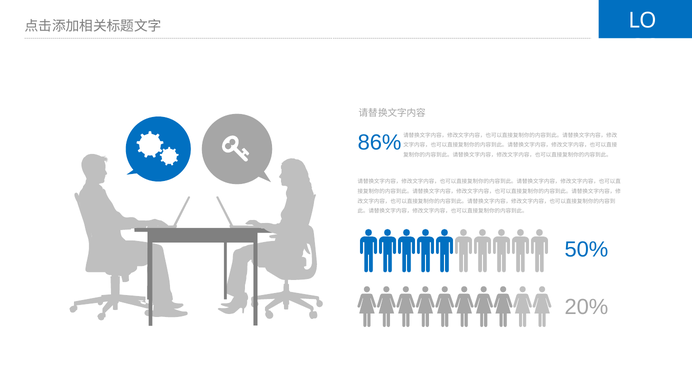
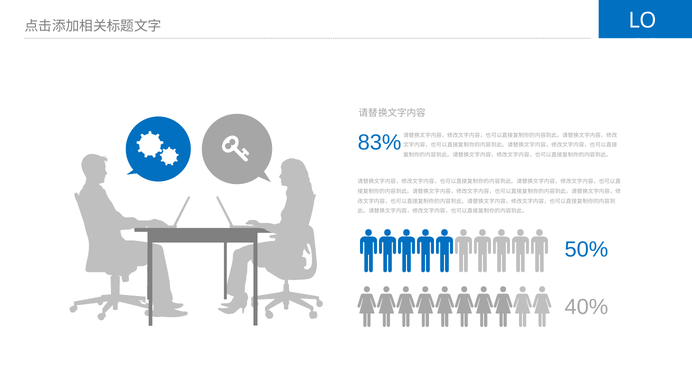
86%: 86% -> 83% (380, 142)
20%: 20% -> 40% (586, 307)
